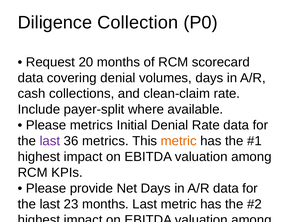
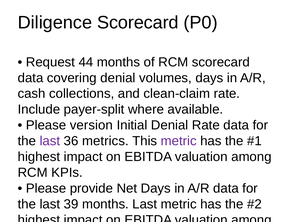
Diligence Collection: Collection -> Scorecard (138, 22)
20: 20 -> 44 (86, 62)
Please metrics: metrics -> version (91, 125)
metric colour: orange -> purple (179, 141)
23: 23 -> 39 (71, 204)
